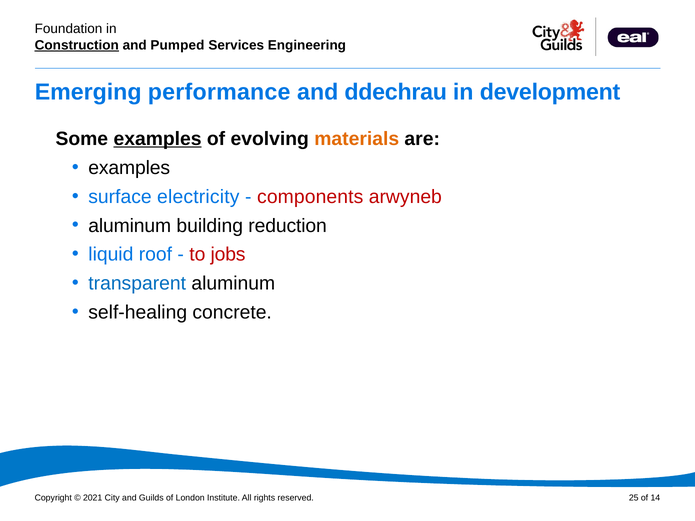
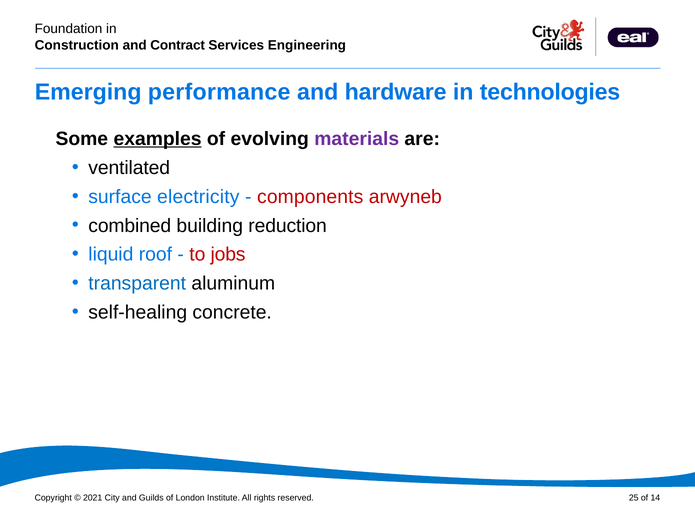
Construction underline: present -> none (77, 45)
Pumped: Pumped -> Contract (178, 45)
ddechrau: ddechrau -> hardware (396, 92)
development: development -> technologies (550, 92)
materials colour: orange -> purple (357, 139)
examples: examples -> ventilated (129, 168)
aluminum: aluminum -> combined (130, 226)
